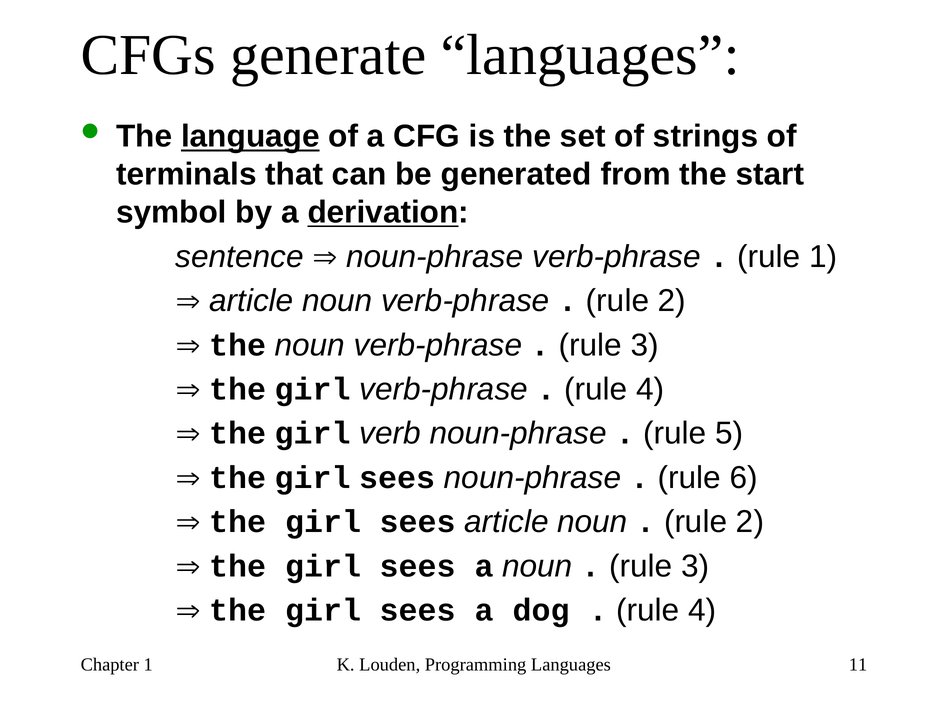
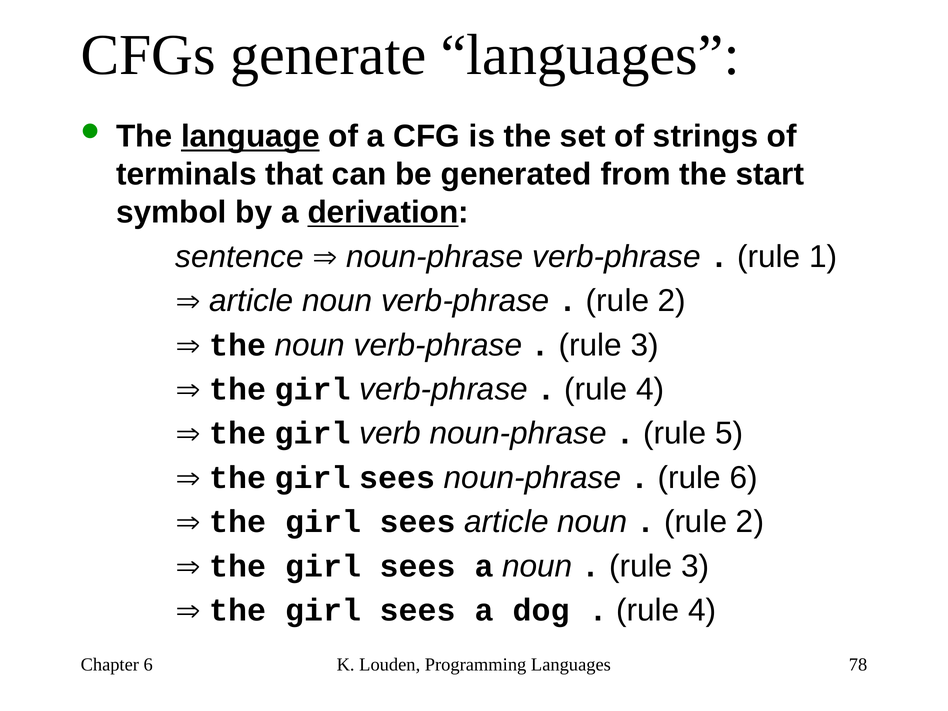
Chapter 1: 1 -> 6 (148, 665)
11: 11 -> 78 (858, 665)
